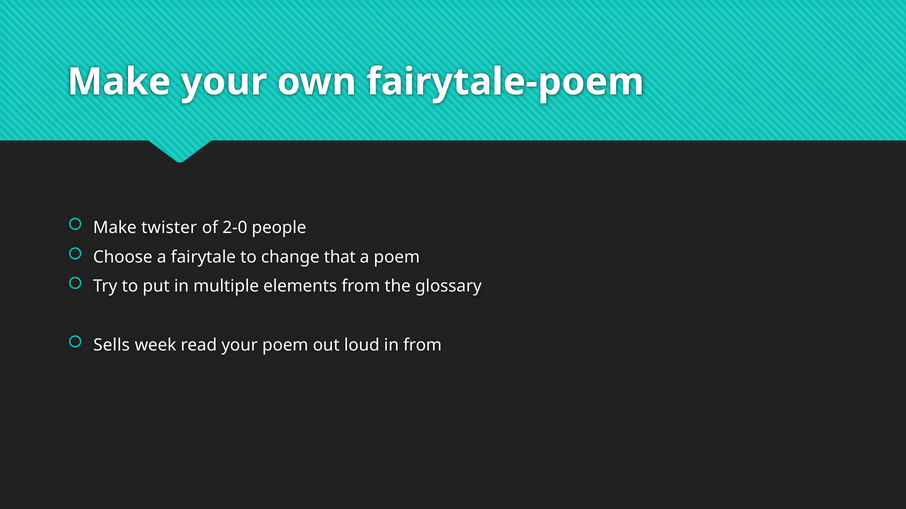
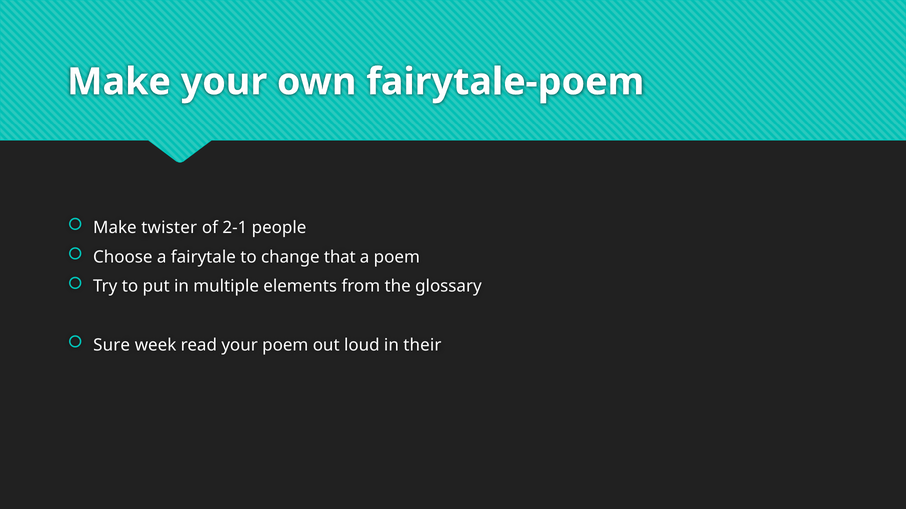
2-0: 2-0 -> 2-1 (235, 228)
Sells: Sells -> Sure (112, 346)
in from: from -> their (422, 346)
